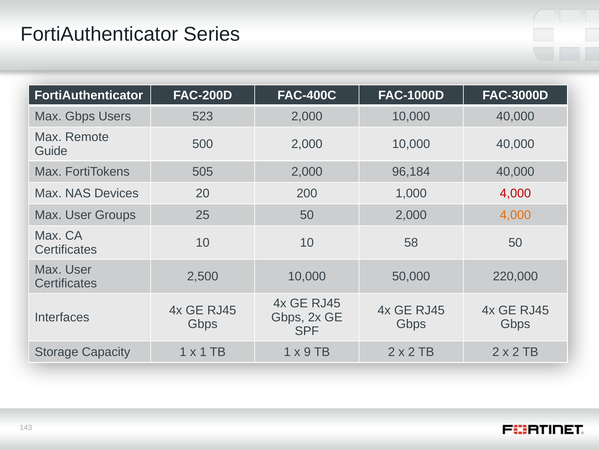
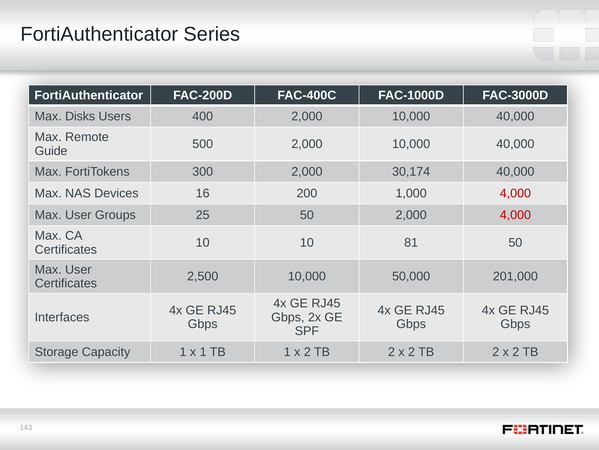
Max Gbps: Gbps -> Disks (80, 116)
523: 523 -> 400 (203, 116)
505: 505 -> 300 (203, 172)
96,184: 96,184 -> 30,174 (411, 172)
20: 20 -> 16 (203, 193)
4,000 colour: orange -> red (515, 215)
58: 58 -> 81 (411, 242)
220,000: 220,000 -> 201,000 (515, 276)
1 x 9: 9 -> 2 (307, 351)
